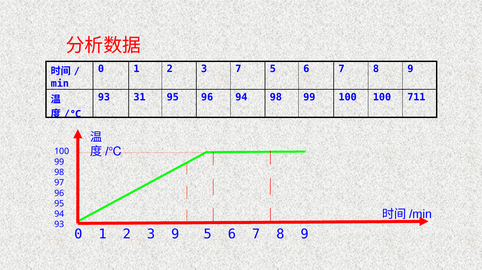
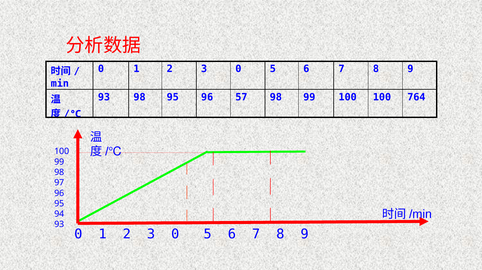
7: 7 -> 0 (238, 69)
93 31: 31 -> 98 (140, 97)
96 94: 94 -> 57 (241, 97)
711: 711 -> 764 (416, 97)
9: 9 -> 0 (175, 235)
